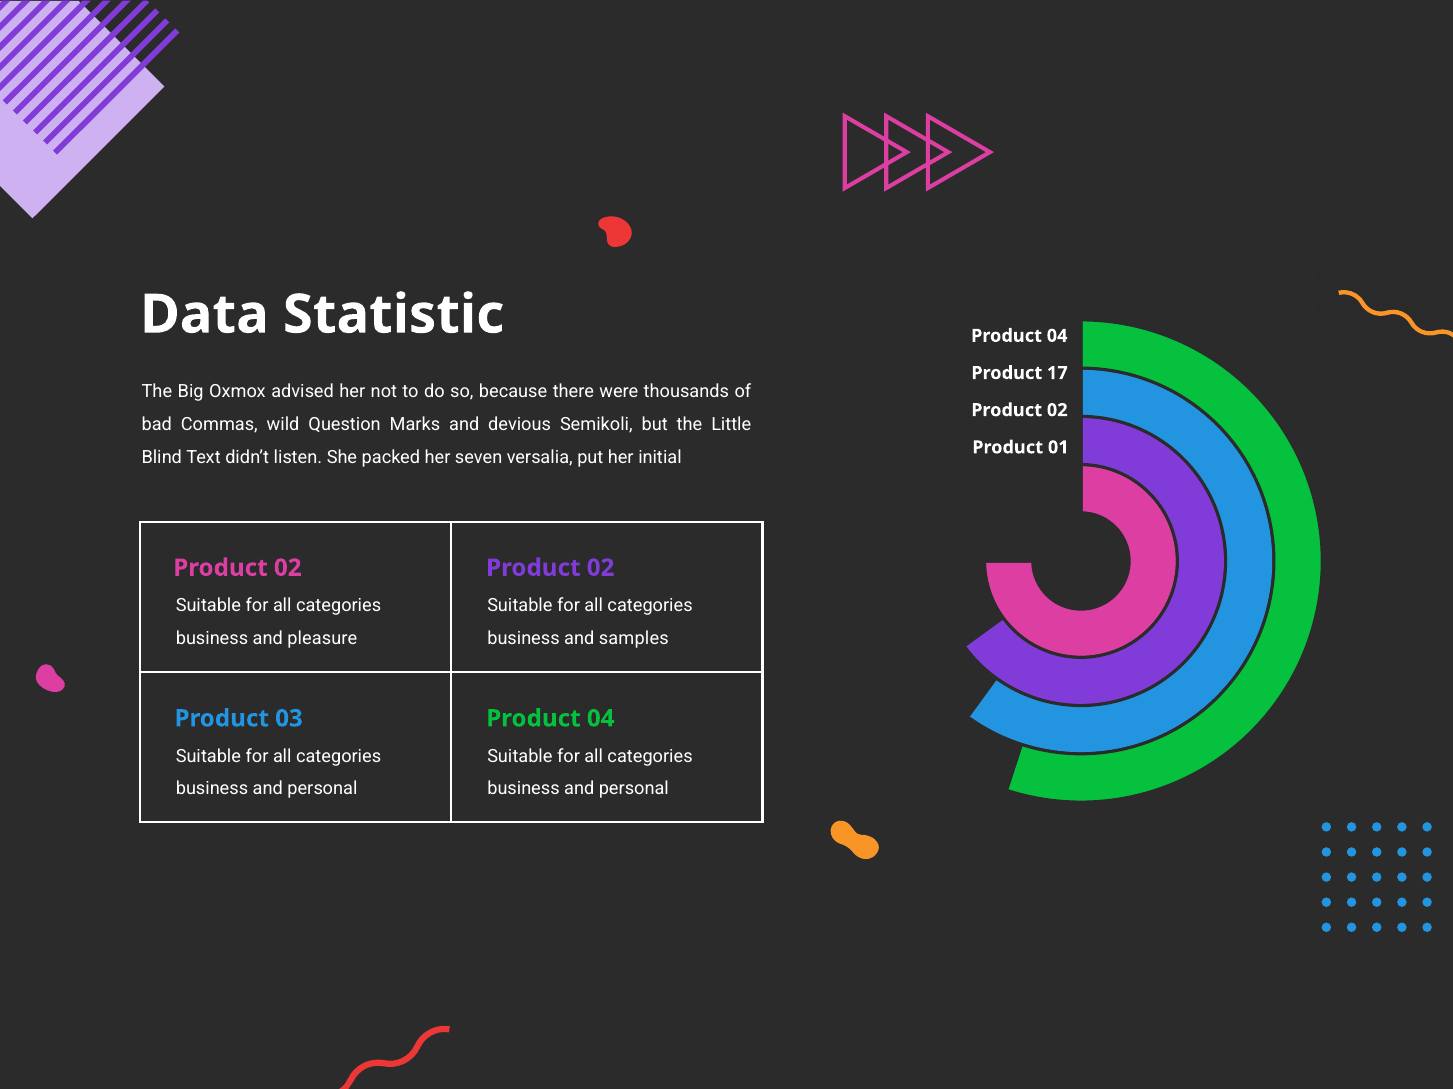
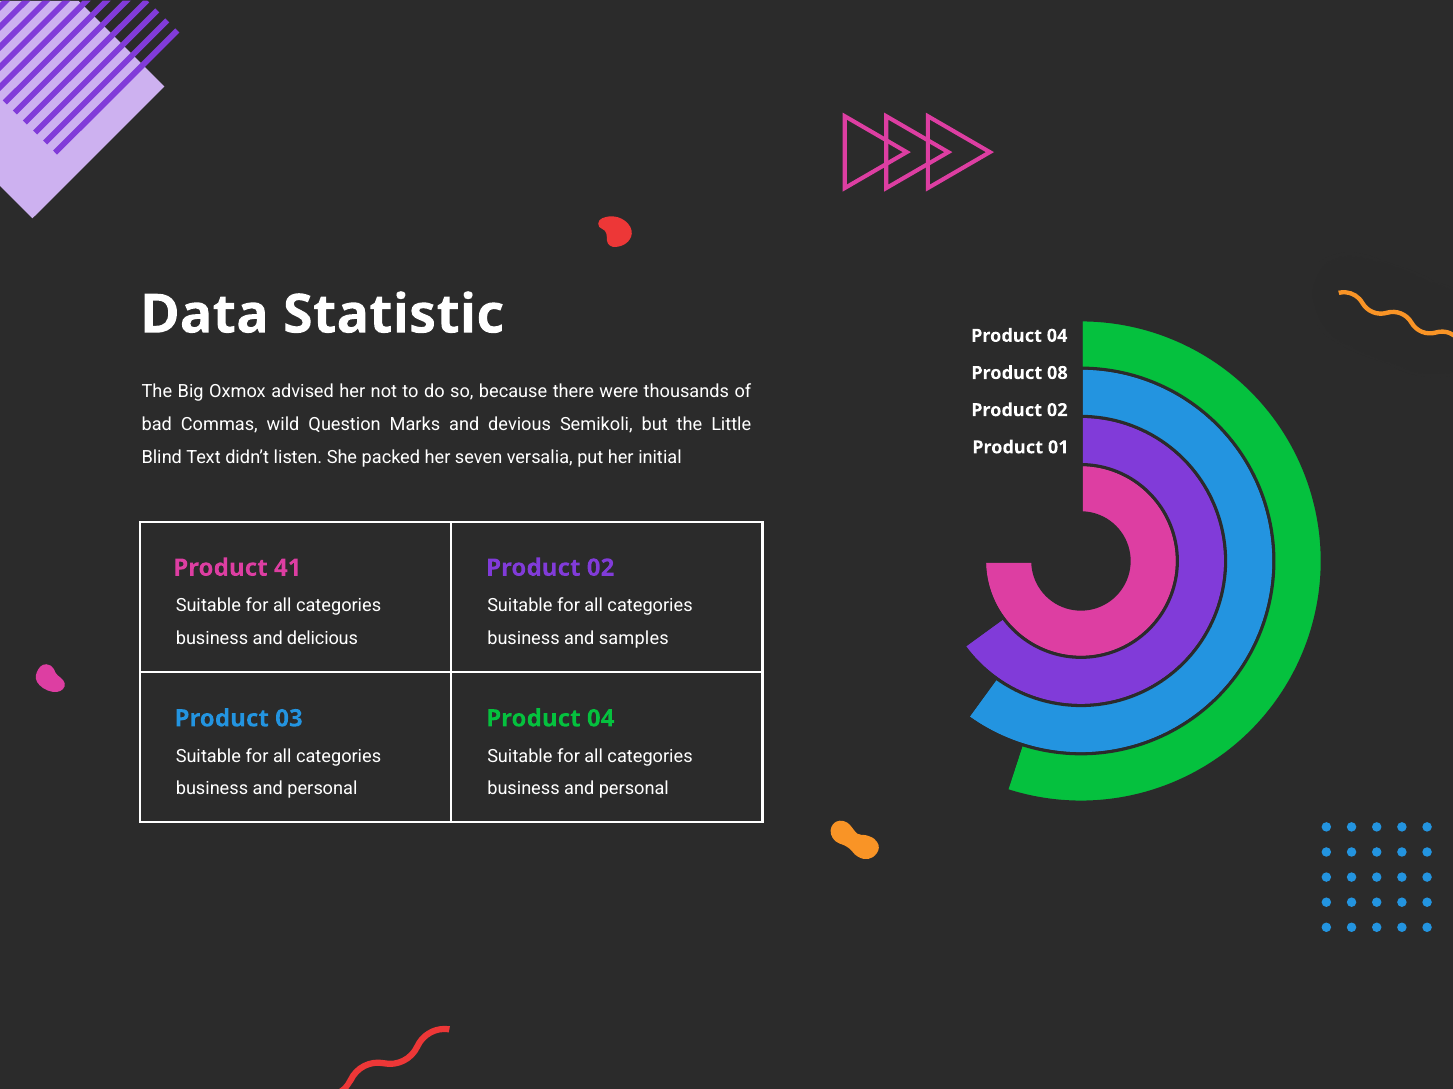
17: 17 -> 08 (1057, 373)
02: 02 -> 41 (288, 568)
pleasure: pleasure -> delicious (322, 639)
